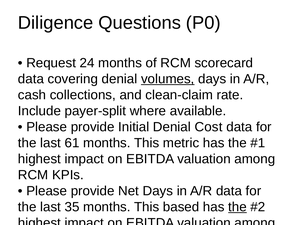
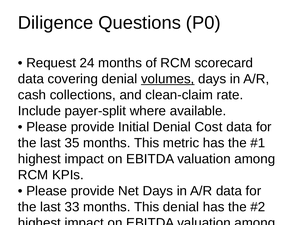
61: 61 -> 35 (72, 143)
35: 35 -> 33 (72, 207)
This based: based -> denial (181, 207)
the underline: present -> none (237, 207)
